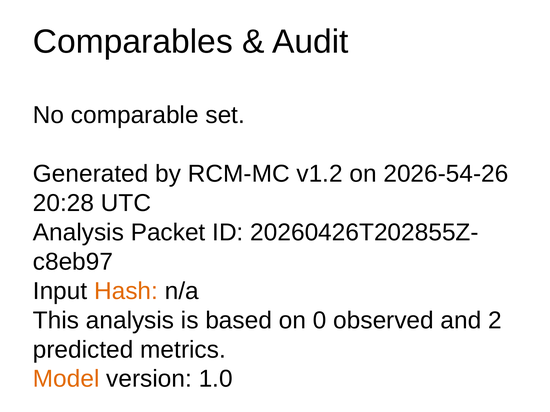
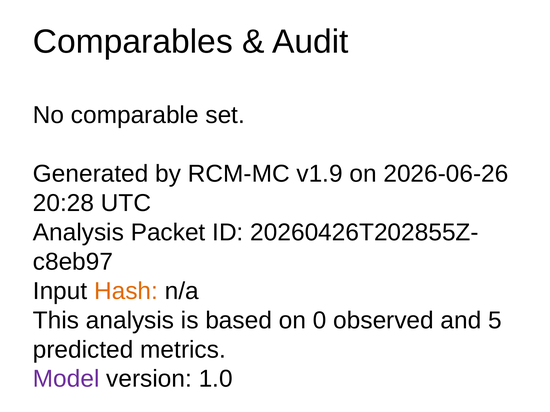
v1.2: v1.2 -> v1.9 (320, 174)
2026-54-26: 2026-54-26 -> 2026-06-26 (446, 174)
2: 2 -> 5 (495, 321)
Model colour: orange -> purple (66, 379)
